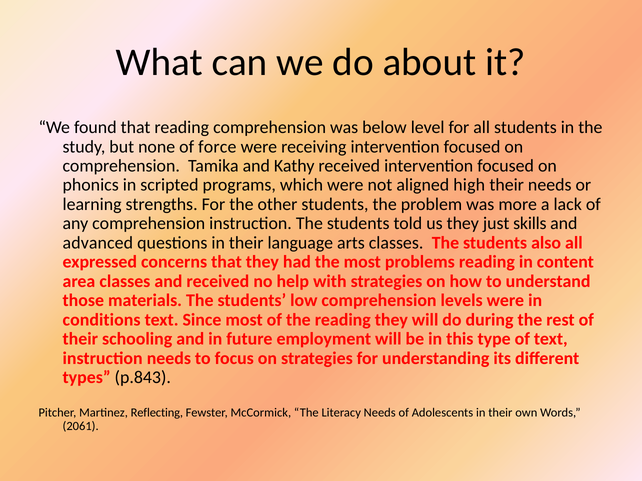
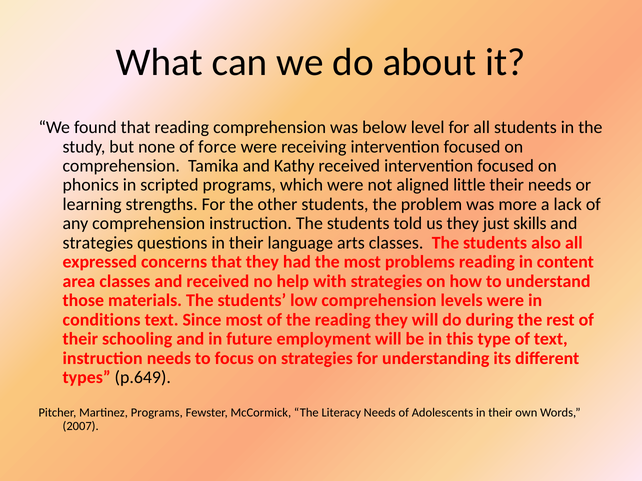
high: high -> little (469, 185)
advanced: advanced -> strategies (98, 243)
p.843: p.843 -> p.649 (143, 378)
Martinez Reflecting: Reflecting -> Programs (157, 413)
2061: 2061 -> 2007 (81, 427)
